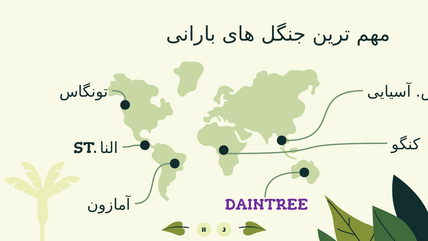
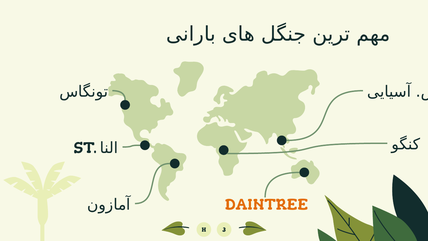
DAINTREE colour: purple -> orange (266, 204)
